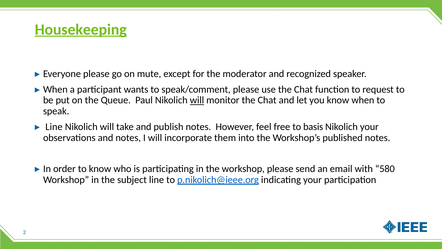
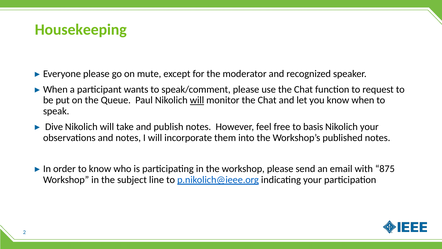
Housekeeping underline: present -> none (81, 29)
Line: Line -> Dive (54, 127)
580: 580 -> 875 (385, 168)
